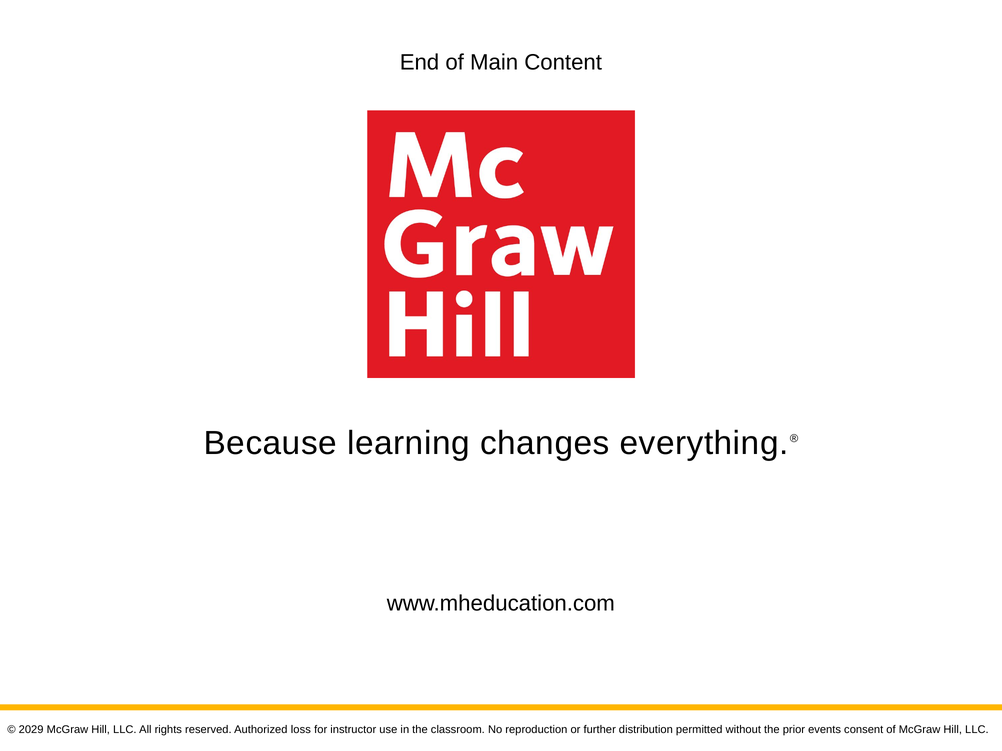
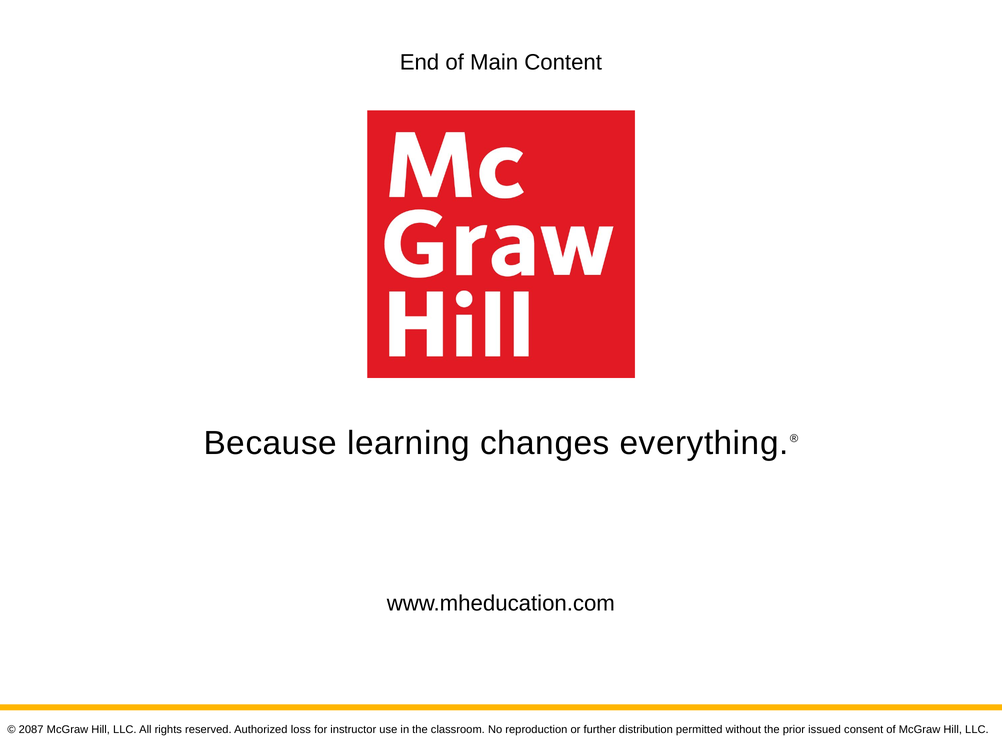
2029: 2029 -> 2087 (31, 730)
events: events -> issued (824, 730)
